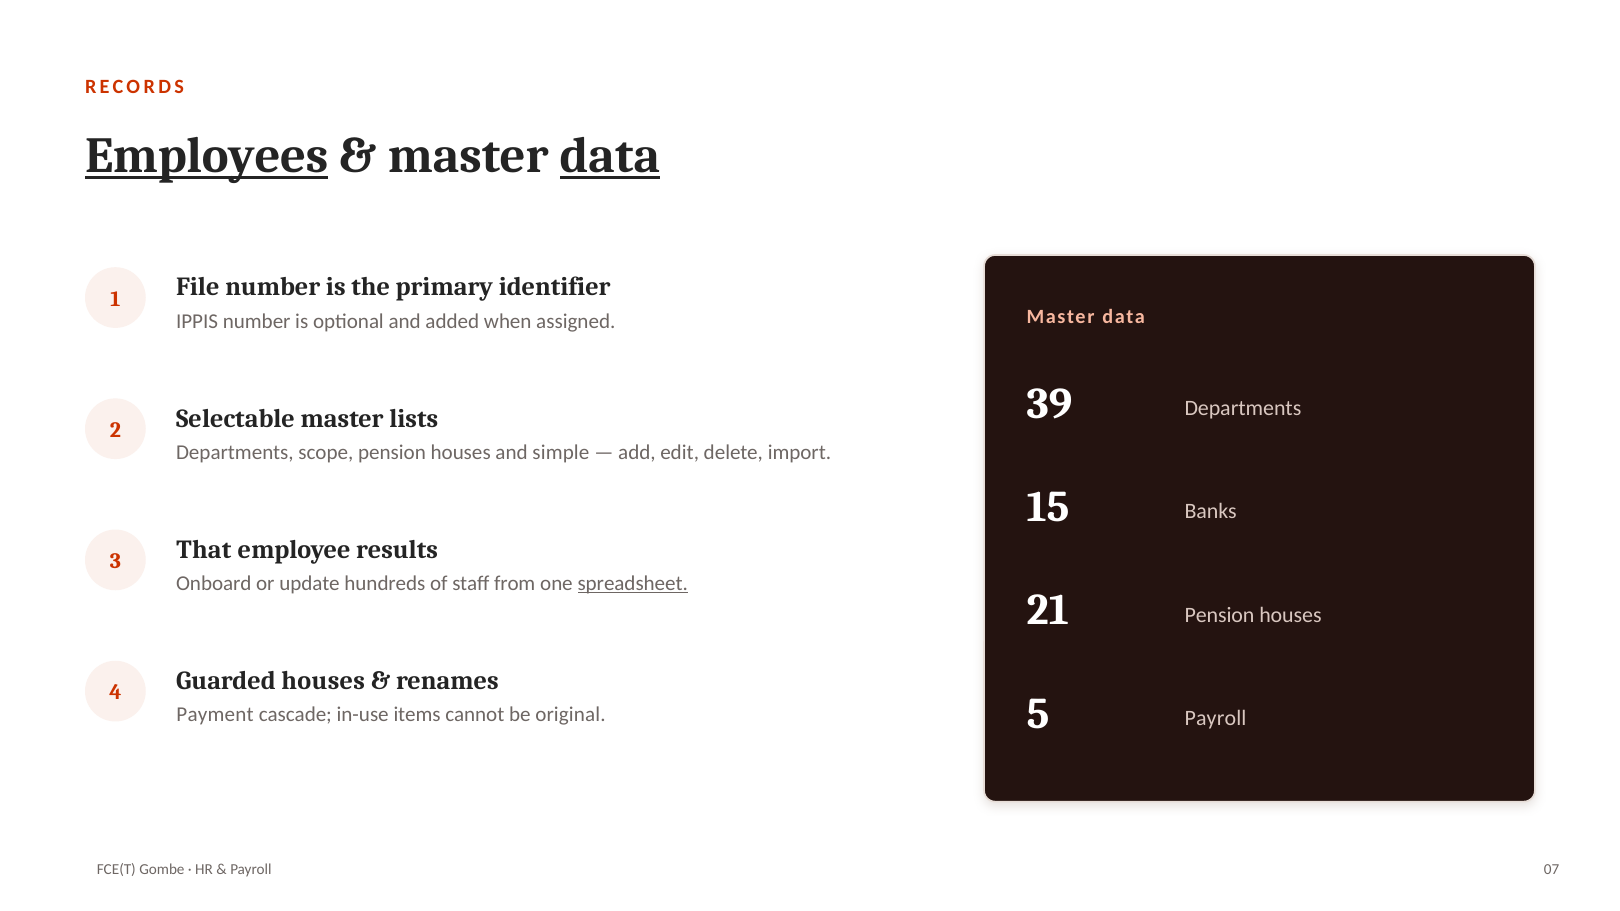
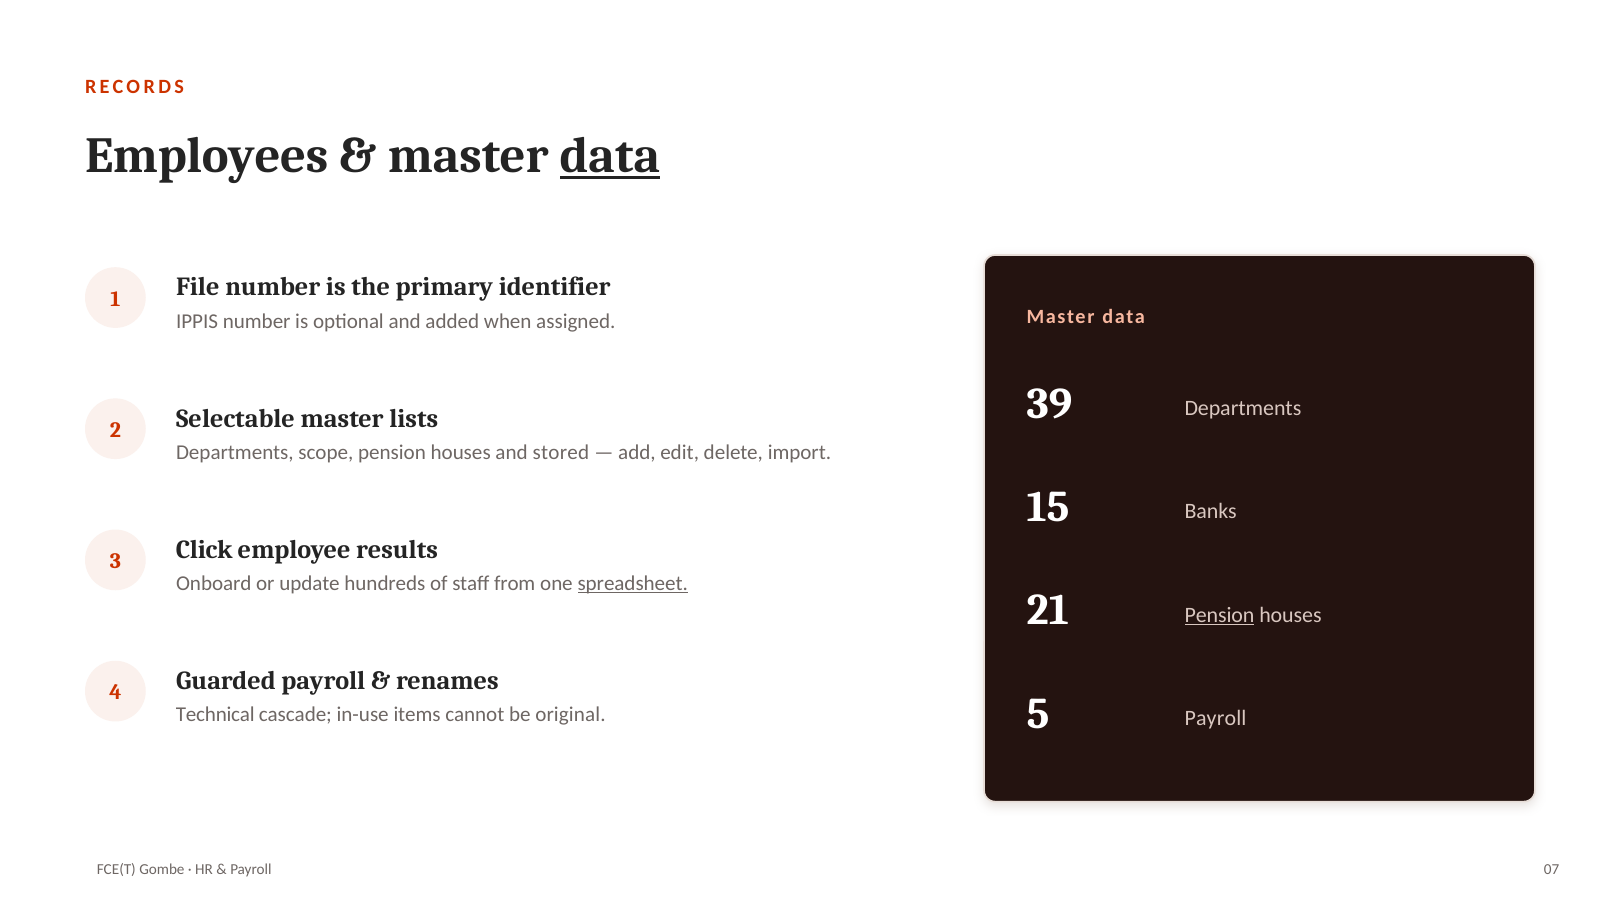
Employees underline: present -> none (207, 155)
simple: simple -> stored (561, 453)
That: That -> Click (204, 550)
Pension underline: none -> present (1220, 615)
Guarded houses: houses -> payroll (323, 681)
Payment: Payment -> Technical (215, 715)
